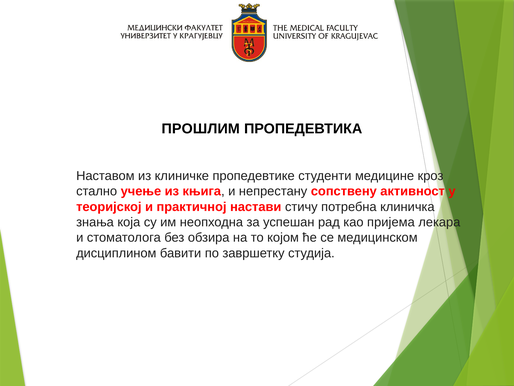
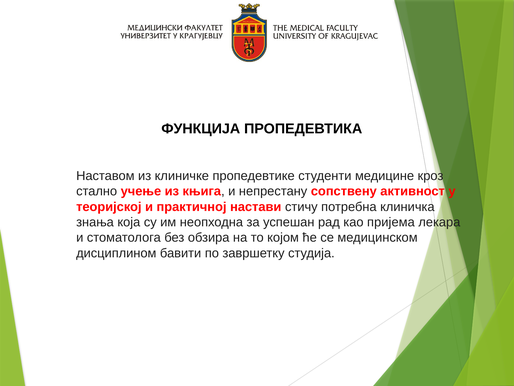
ПРОШЛИМ: ПРОШЛИМ -> ФУНКЦИЈА (201, 129)
